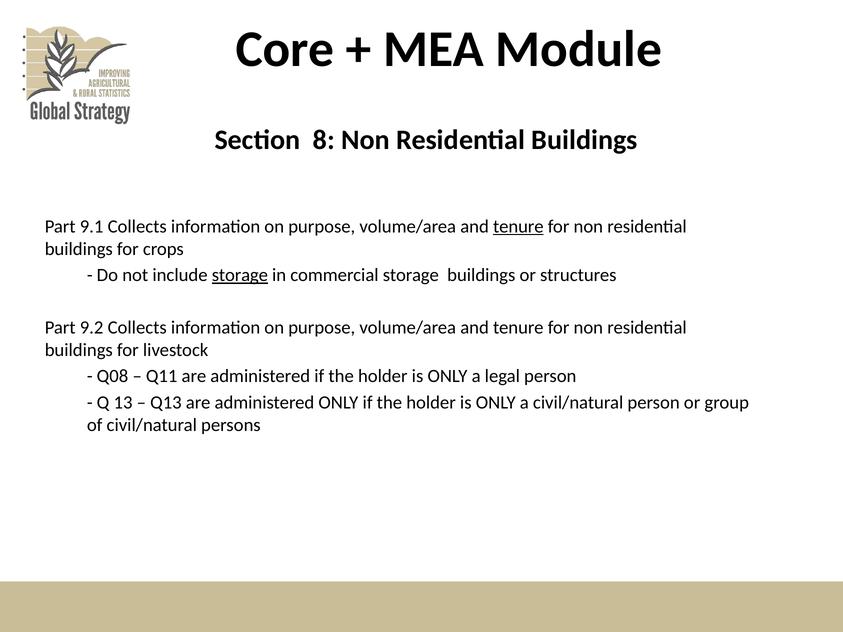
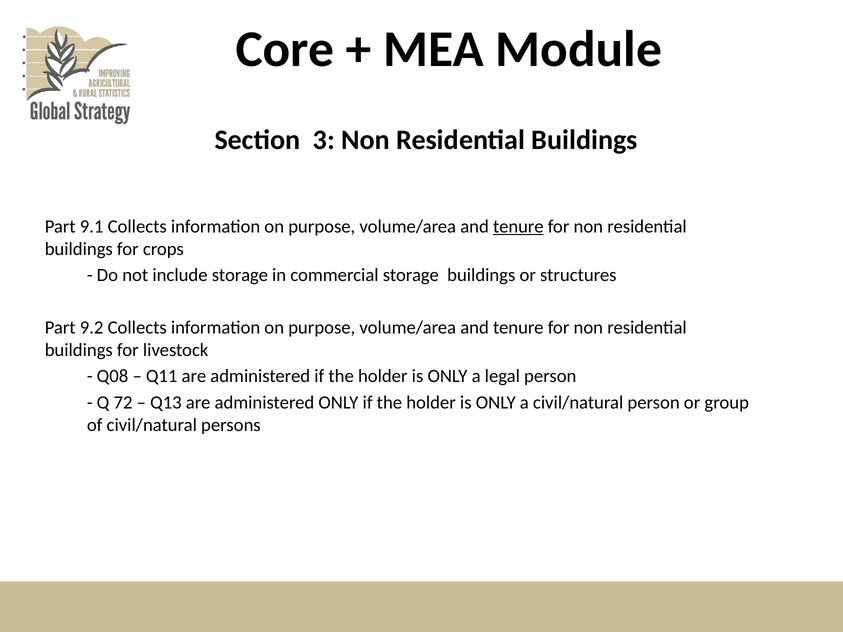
8: 8 -> 3 (324, 140)
storage underline: present -> none (240, 275)
13: 13 -> 72 (123, 403)
